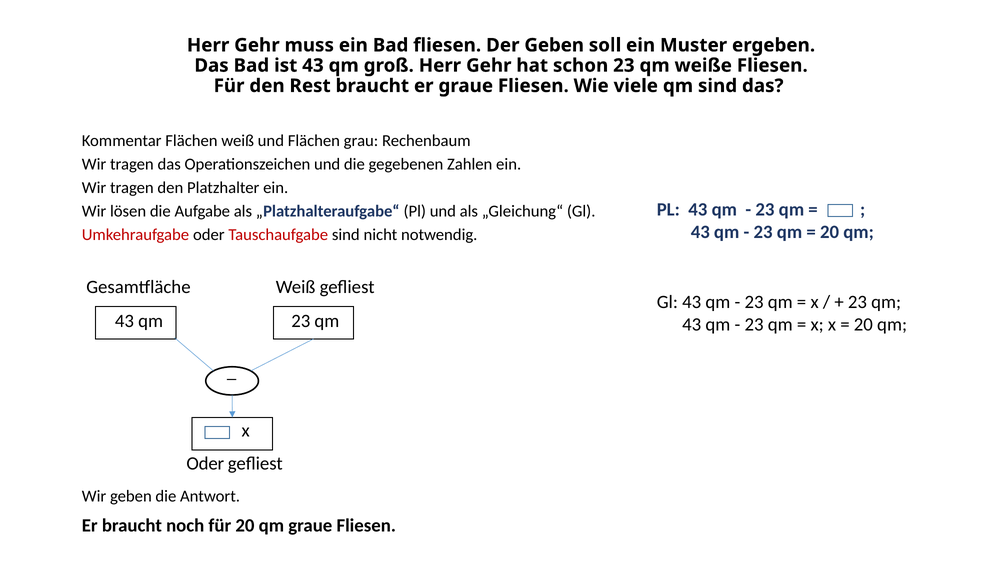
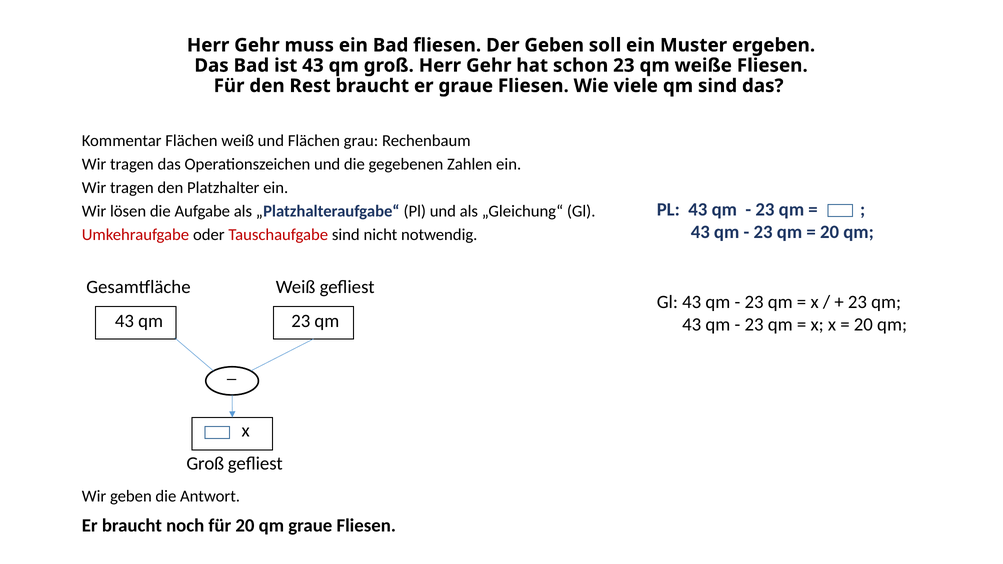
Oder: Oder -> Groß (205, 464)
